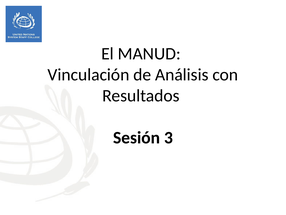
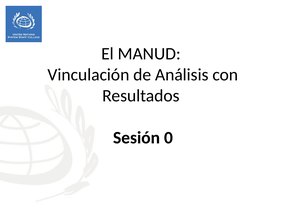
3: 3 -> 0 (168, 137)
